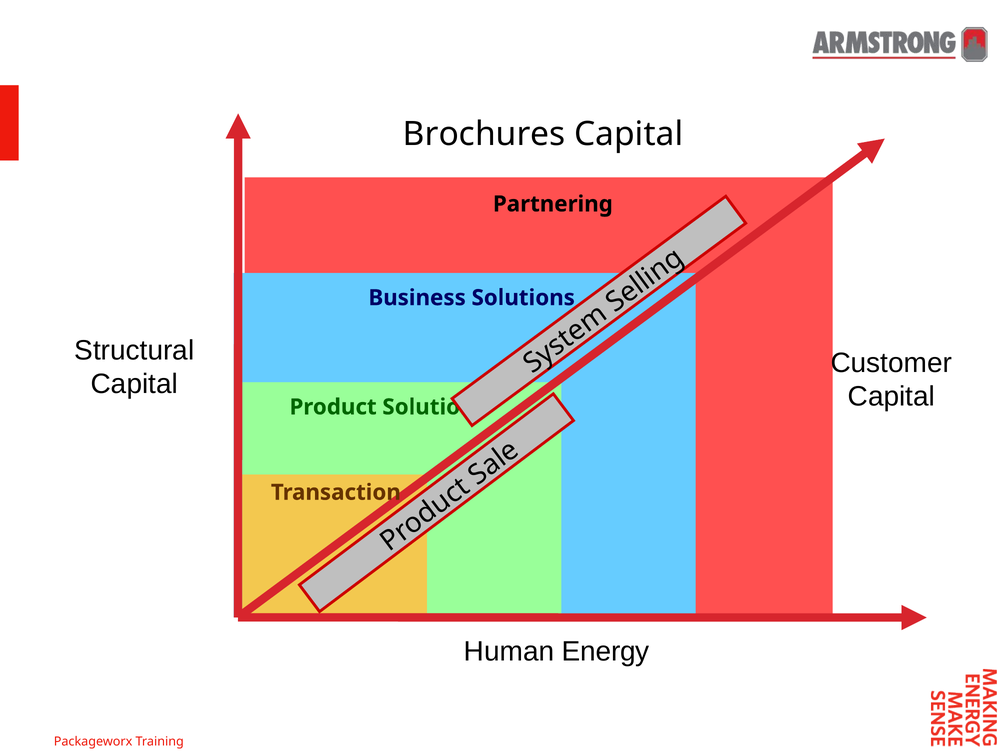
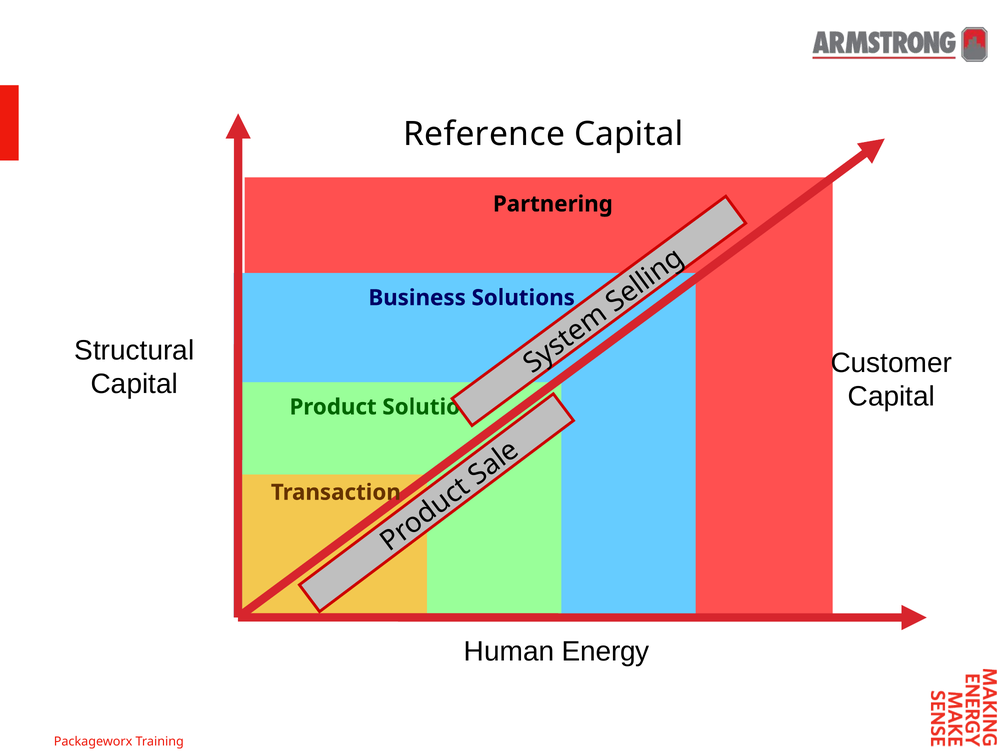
Brochures: Brochures -> Reference (484, 134)
